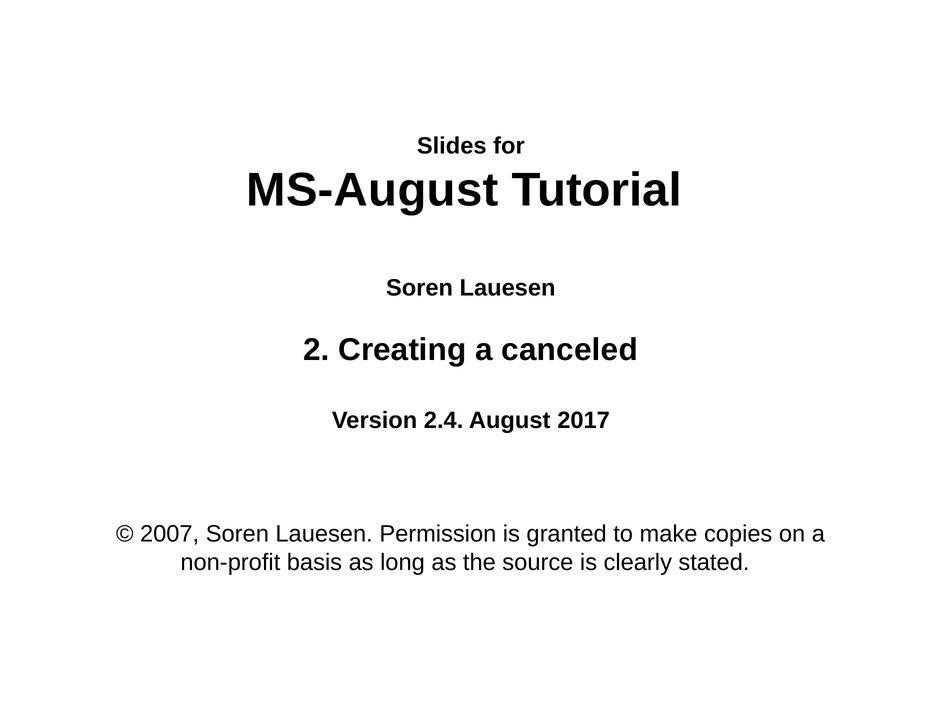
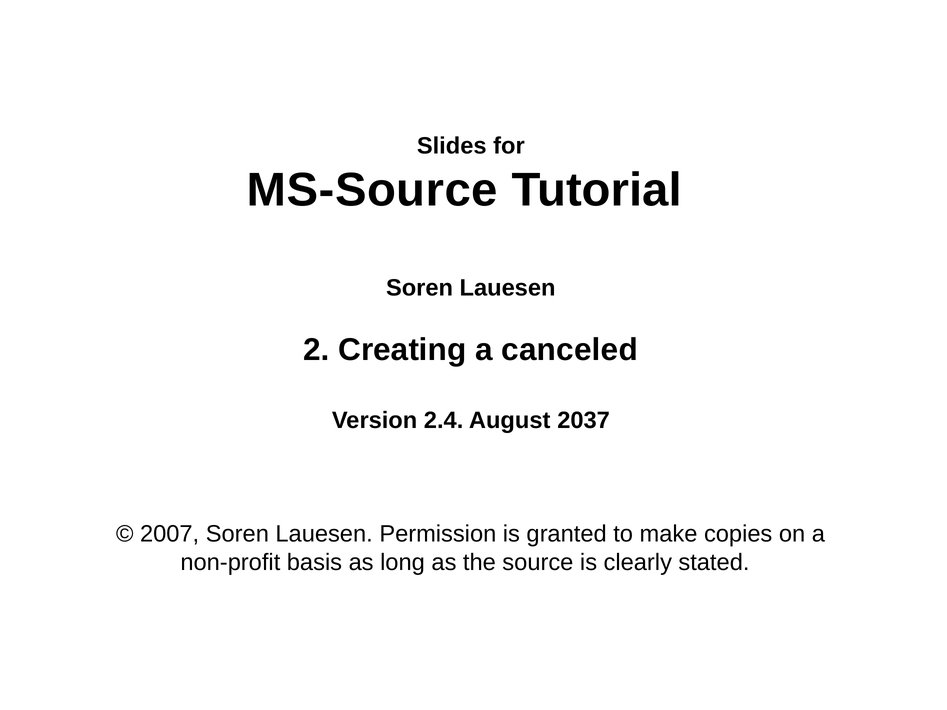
MS-August: MS-August -> MS-Source (372, 190)
2017: 2017 -> 2037 (584, 420)
